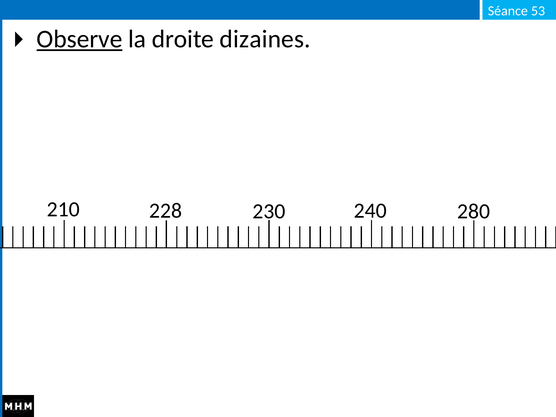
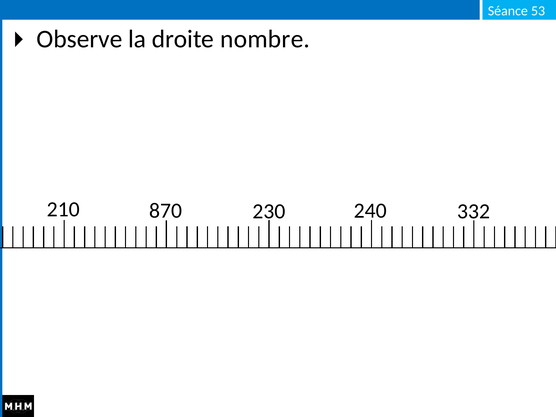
Observe underline: present -> none (80, 39)
dizaines: dizaines -> nombre (265, 39)
228: 228 -> 870 (166, 211)
280: 280 -> 332 (474, 211)
